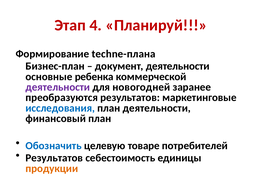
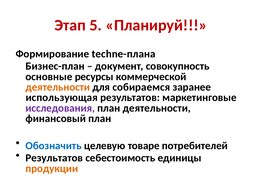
4: 4 -> 5 (96, 25)
документ деятельности: деятельности -> совокупность (178, 66)
ребенка: ребенка -> ресурсы (94, 77)
деятельности colour: purple -> orange (58, 87)
новогодней: новогодней -> собираемся (141, 87)
преобразуются: преобразуются -> использующая (62, 98)
исследования colour: blue -> purple (60, 108)
